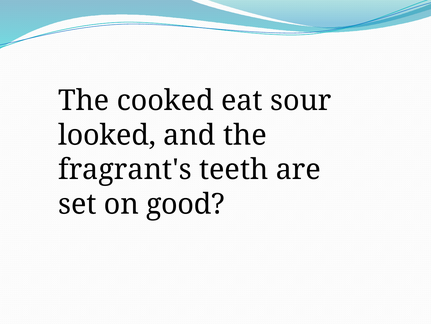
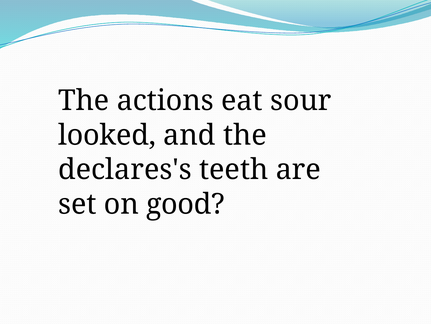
cooked: cooked -> actions (165, 100)
fragrant's: fragrant's -> declares's (125, 169)
